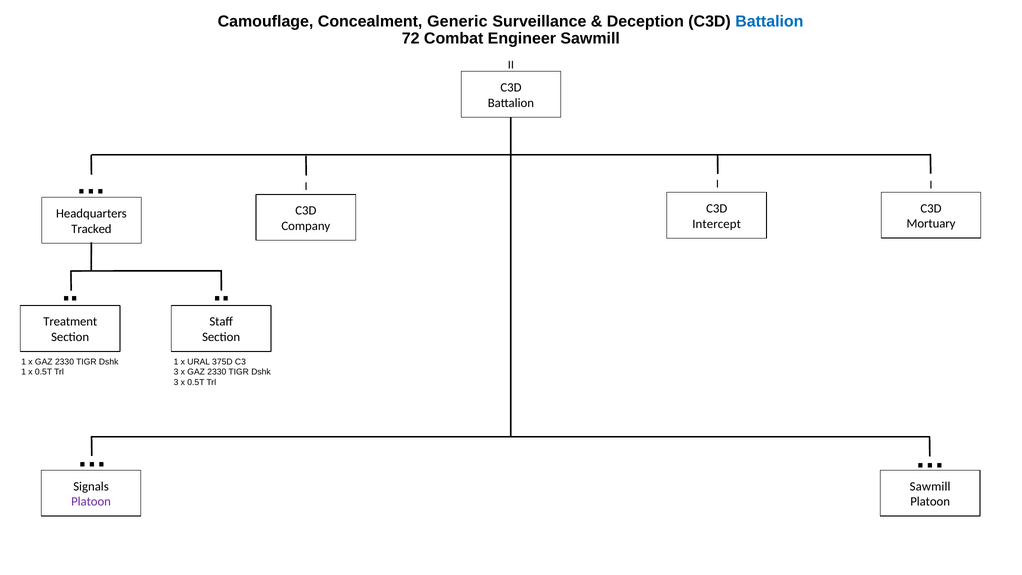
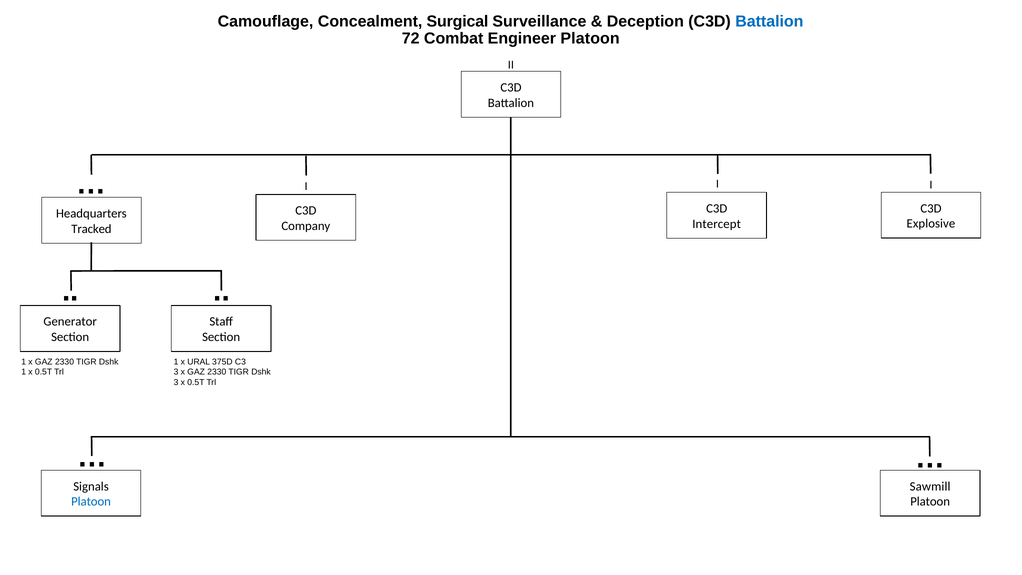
Generic: Generic -> Surgical (458, 21)
Engineer Sawmill: Sawmill -> Platoon (590, 39)
Mortuary: Mortuary -> Explosive (931, 224)
Treatment: Treatment -> Generator (70, 322)
Platoon colour: purple -> blue (91, 502)
